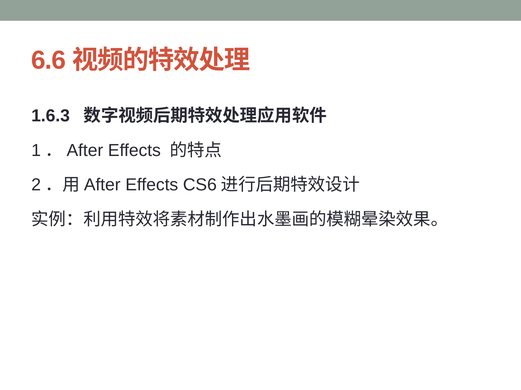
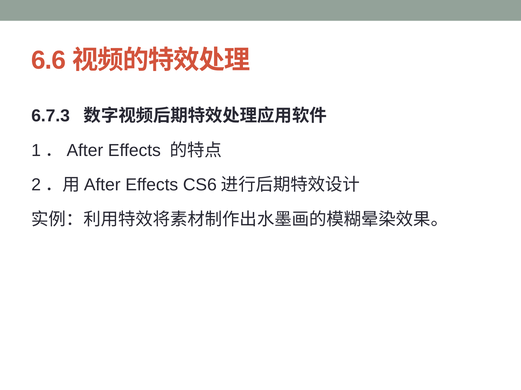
1.6.3: 1.6.3 -> 6.7.3 (51, 116)
